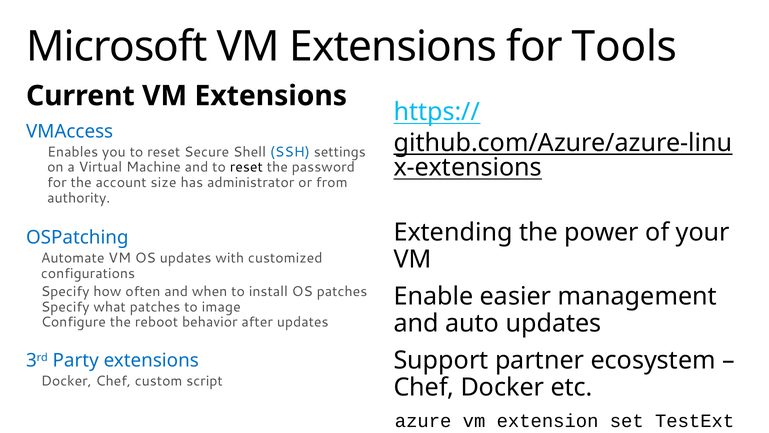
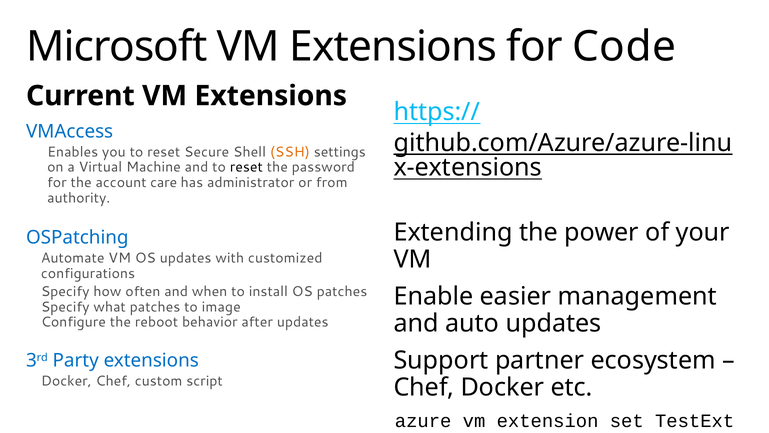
Tools: Tools -> Code (624, 47)
SSH colour: blue -> orange (290, 152)
size: size -> care (164, 182)
